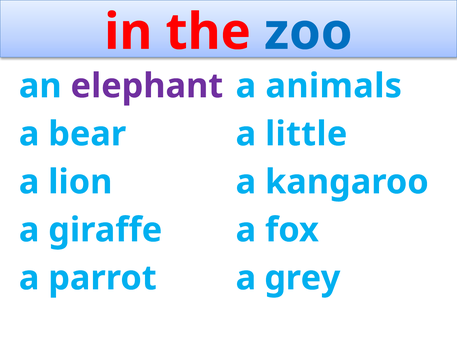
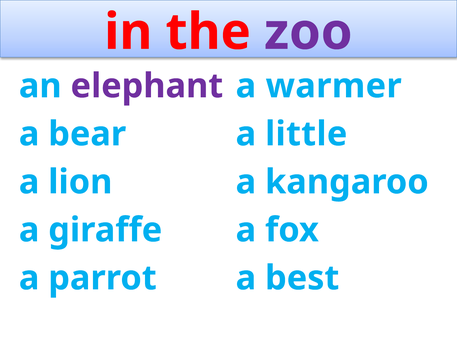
zoo colour: blue -> purple (308, 32)
animals: animals -> warmer (334, 86)
grey: grey -> best (302, 278)
